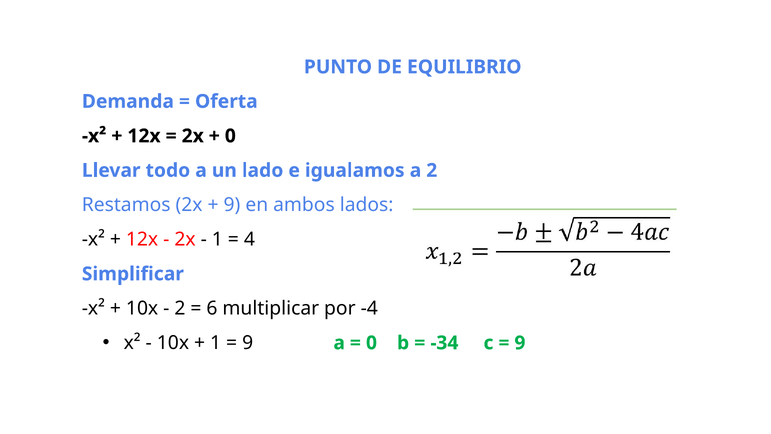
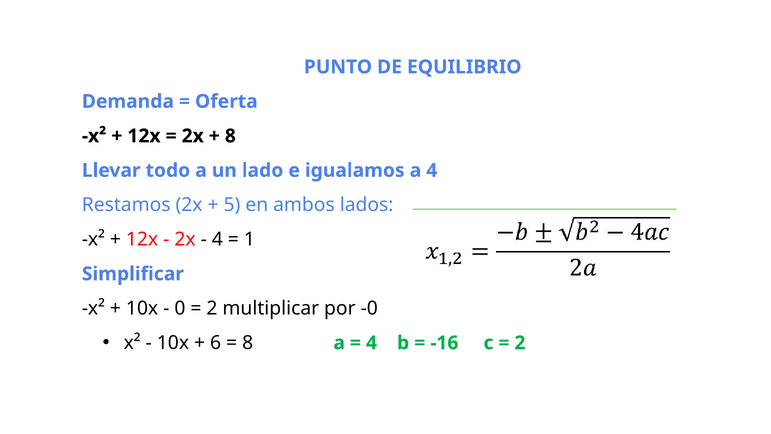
0: 0 -> 8 (230, 136)
a 2: 2 -> 4 (432, 170)
9: 9 -> 5 (232, 205)
1: 1 -> 4 (217, 239)
4: 4 -> 1 (249, 239)
2: 2 -> 0 (180, 308)
6: 6 -> 2 (212, 308)
-4: -4 -> -0 (369, 308)
1: 1 -> 6 (216, 343)
9: 9 -> 8 (248, 343)
0: 0 -> 4 (371, 343)
-34: -34 -> -16 (444, 343)
9: 9 -> 2 (520, 343)
